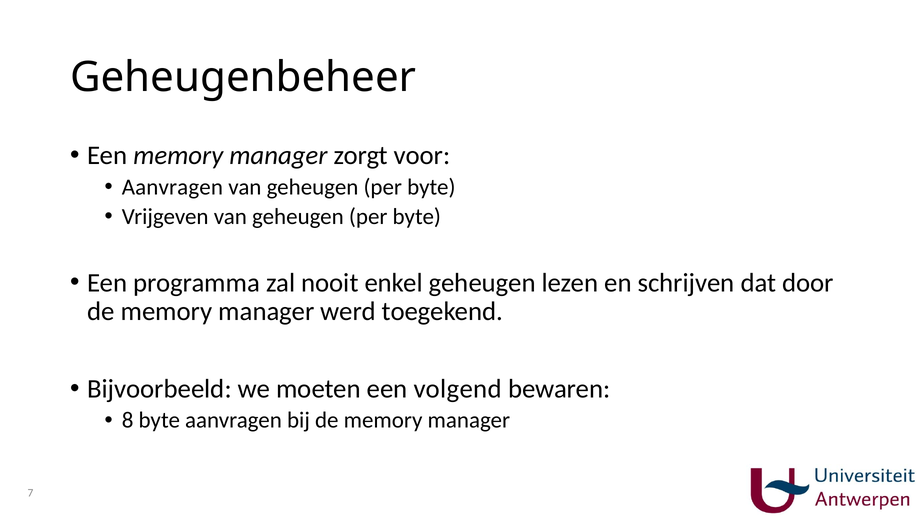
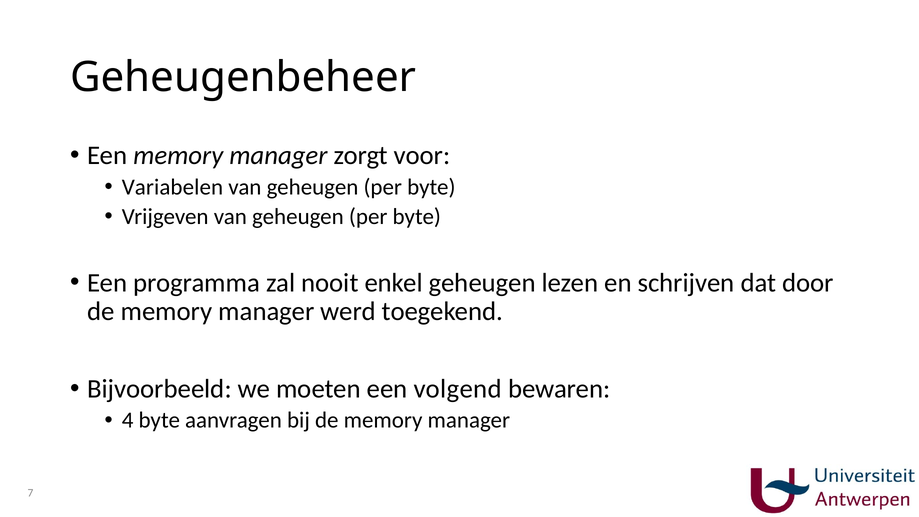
Aanvragen: Aanvragen -> Variabelen (172, 187)
8: 8 -> 4 (128, 420)
